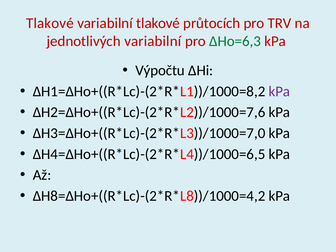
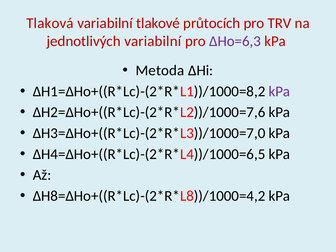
Tlakové: Tlakové -> Tlaková (50, 23)
ΔHo=6,3 colour: green -> purple (235, 41)
Výpočtu: Výpočtu -> Metoda (160, 70)
